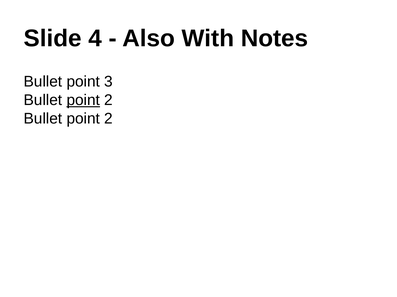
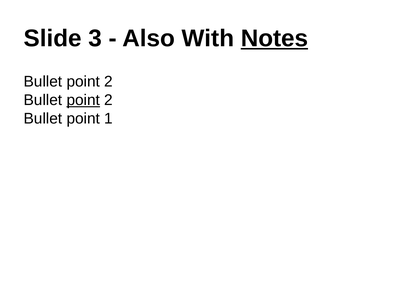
4: 4 -> 3 (95, 38)
Notes underline: none -> present (274, 38)
3: 3 -> 2 (108, 82)
2: 2 -> 1 (108, 119)
